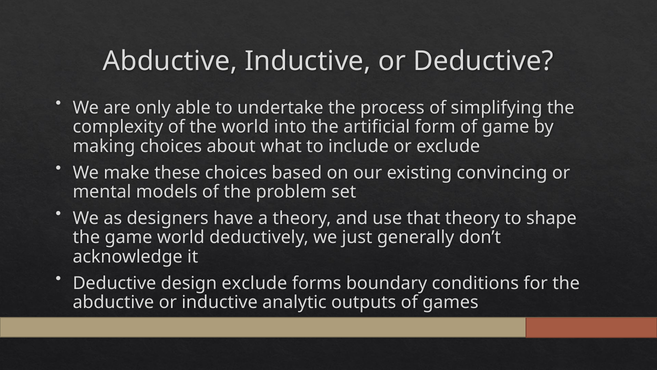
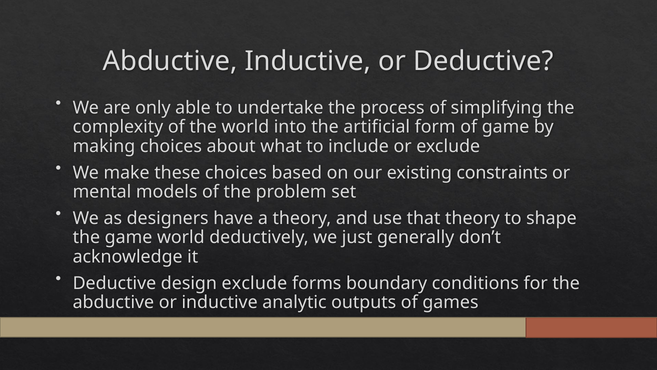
convincing: convincing -> constraints (502, 172)
